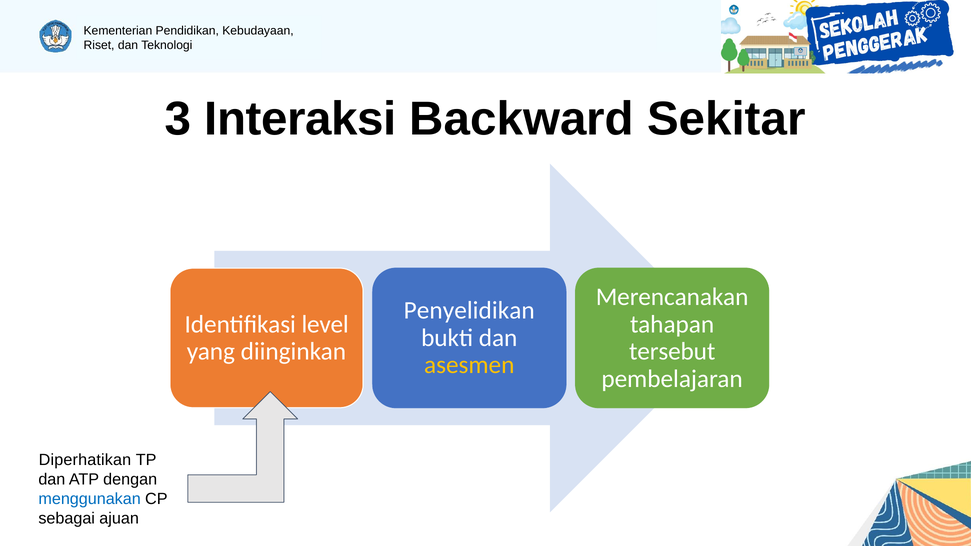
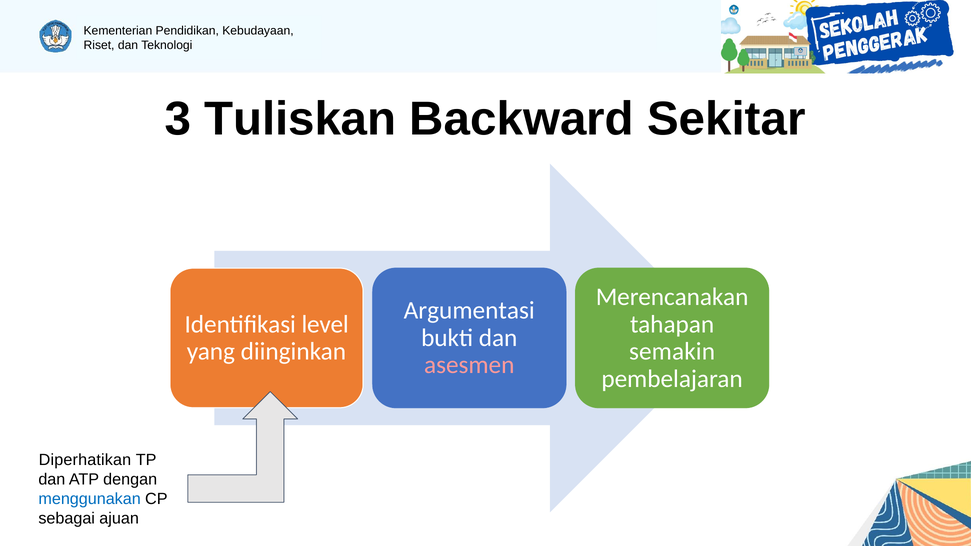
Interaksi: Interaksi -> Tuliskan (300, 119)
Penyelidikan: Penyelidikan -> Argumentasi (469, 311)
tersebut: tersebut -> semakin (672, 352)
asesmen colour: yellow -> pink (469, 365)
